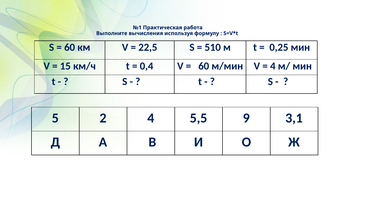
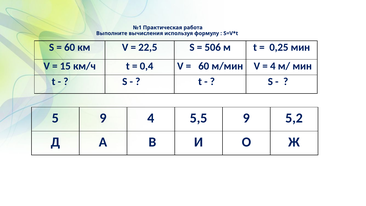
510: 510 -> 506 (213, 47)
5 2: 2 -> 9 (103, 118)
3,1: 3,1 -> 5,2 (294, 118)
